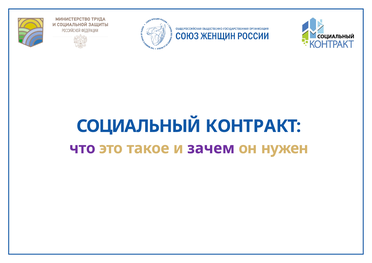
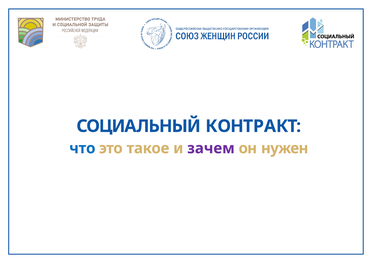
что colour: purple -> blue (82, 148)
